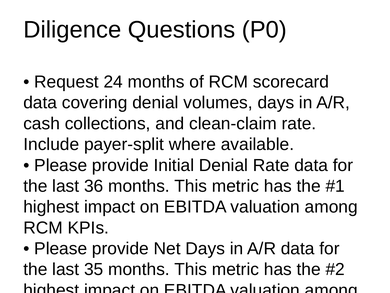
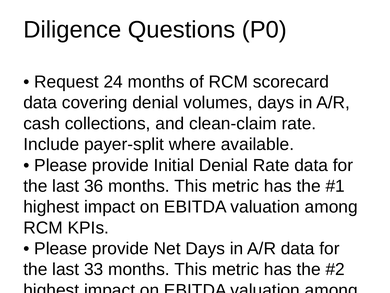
35: 35 -> 33 (94, 269)
